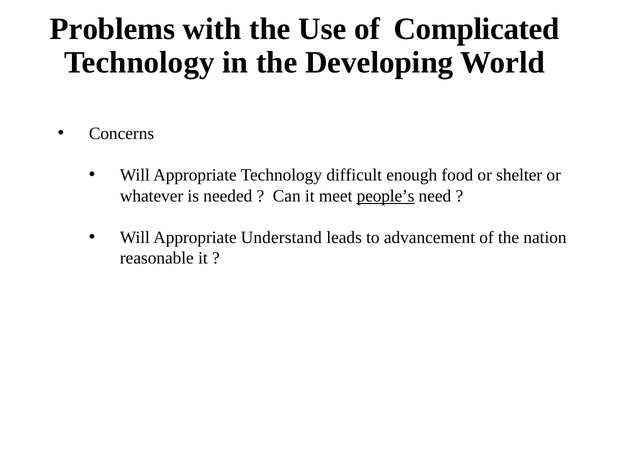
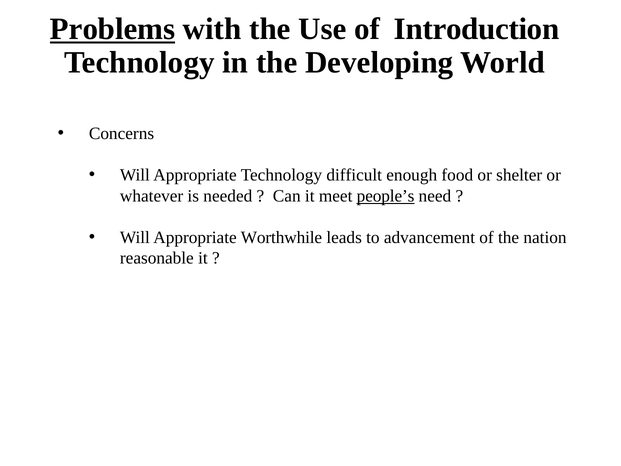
Problems underline: none -> present (113, 29)
Complicated: Complicated -> Introduction (477, 29)
Understand: Understand -> Worthwhile (281, 237)
